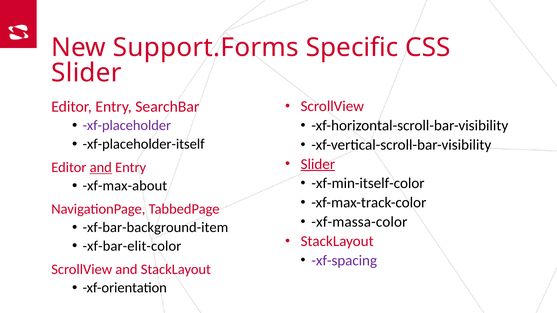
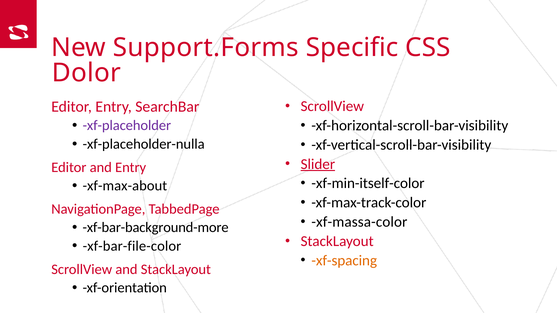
Slider: Slider -> Dolor (86, 73)
xf-placeholder-itself: xf-placeholder-itself -> xf-placeholder-nulla (144, 144)
and underline: present -> none (101, 168)
xf-bar-background-item: xf-bar-background-item -> xf-bar-background-more (156, 228)
xf-bar-elit-color: xf-bar-elit-color -> xf-bar-file-color (132, 246)
xf-spacing colour: purple -> orange (344, 261)
